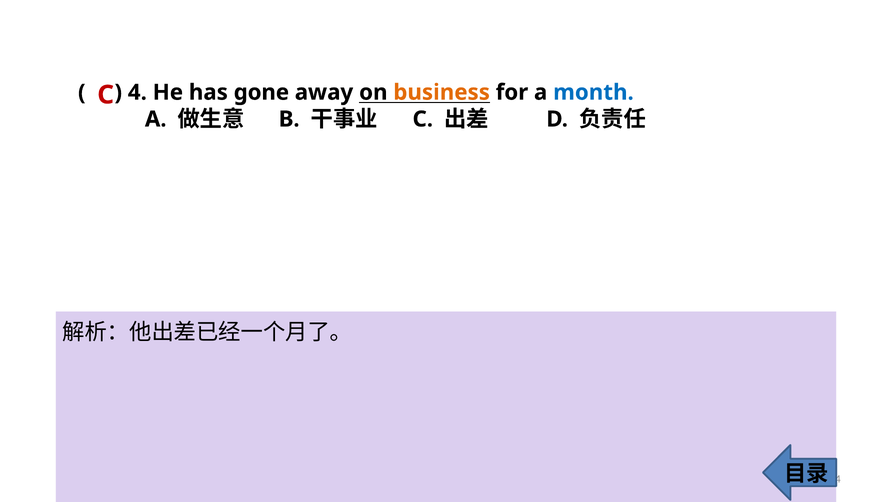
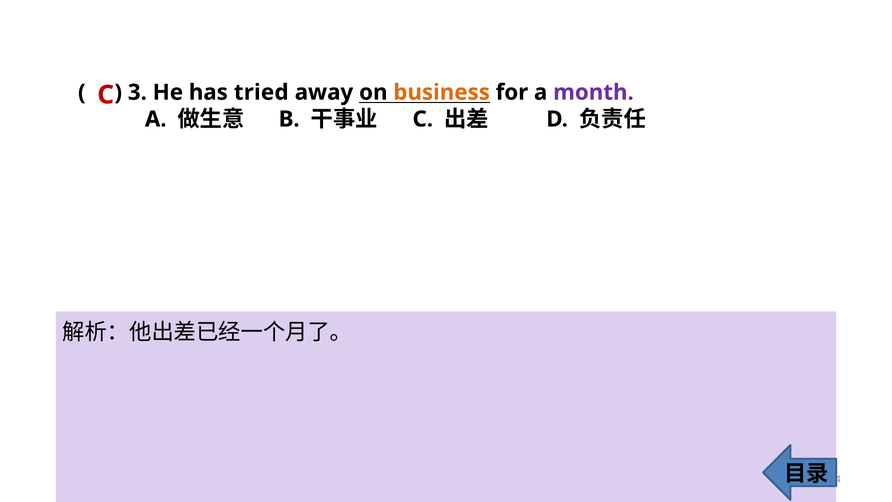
4: 4 -> 3 (137, 92)
gone: gone -> tried (261, 92)
month colour: blue -> purple (593, 92)
